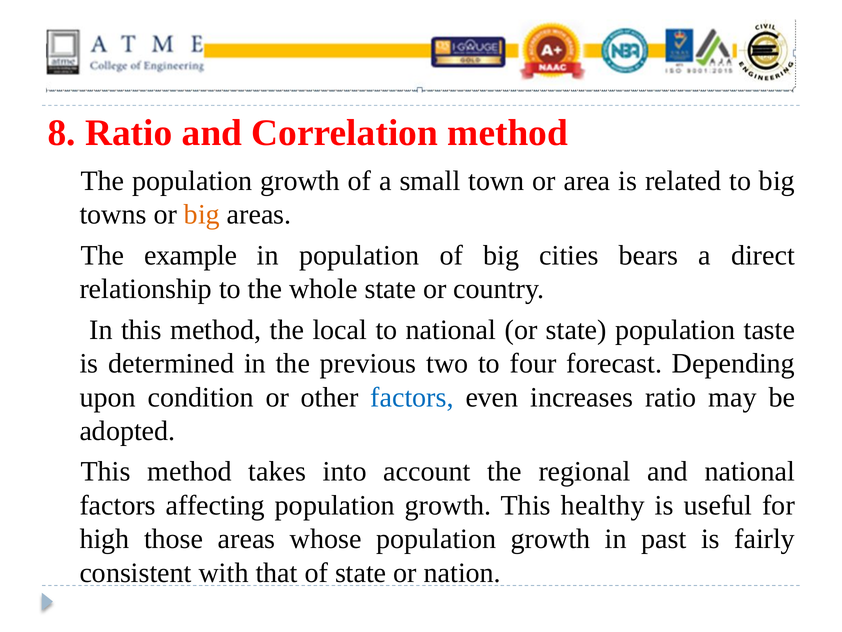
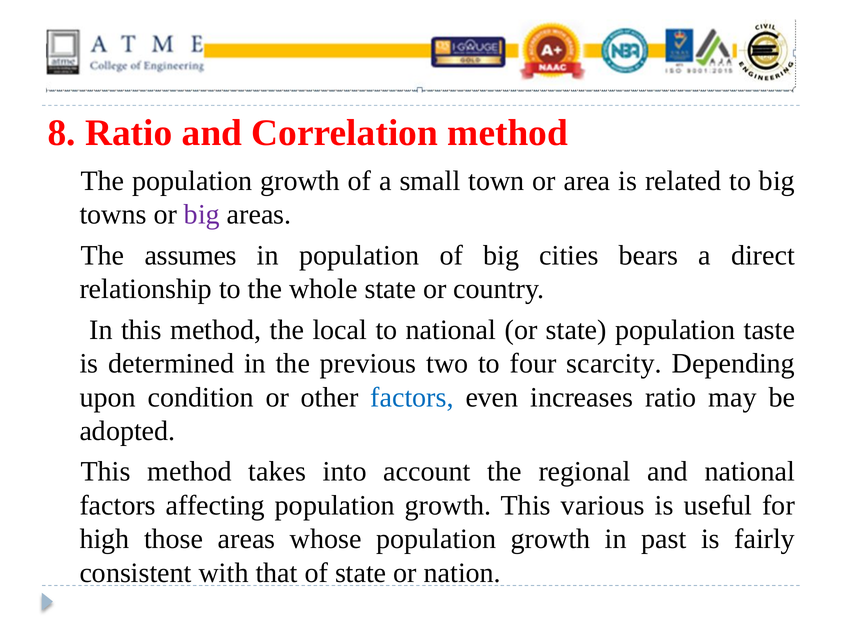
big colour: orange -> purple (202, 214)
example: example -> assumes (191, 255)
forecast: forecast -> scarcity (614, 363)
healthy: healthy -> various (603, 505)
